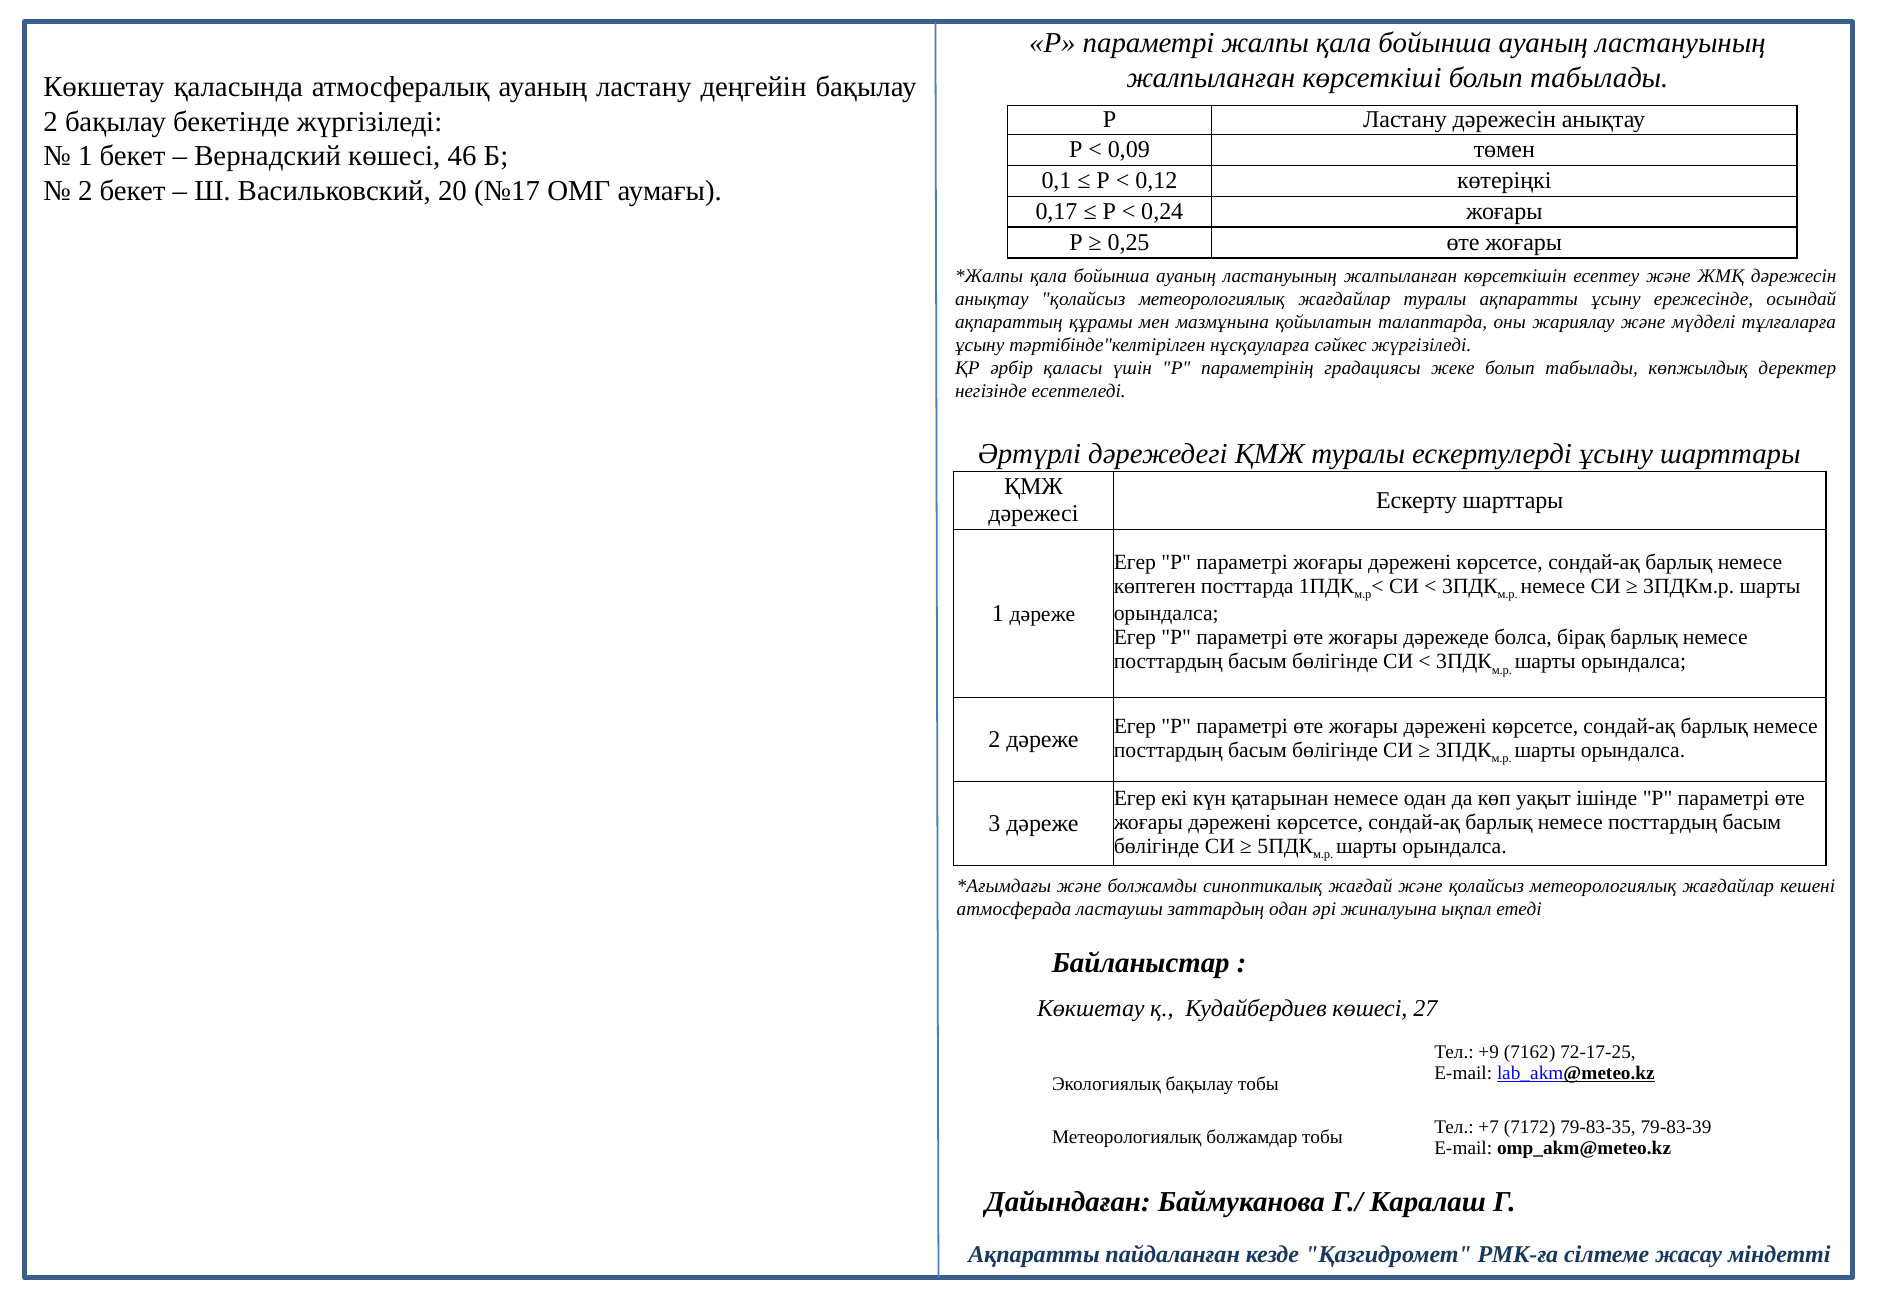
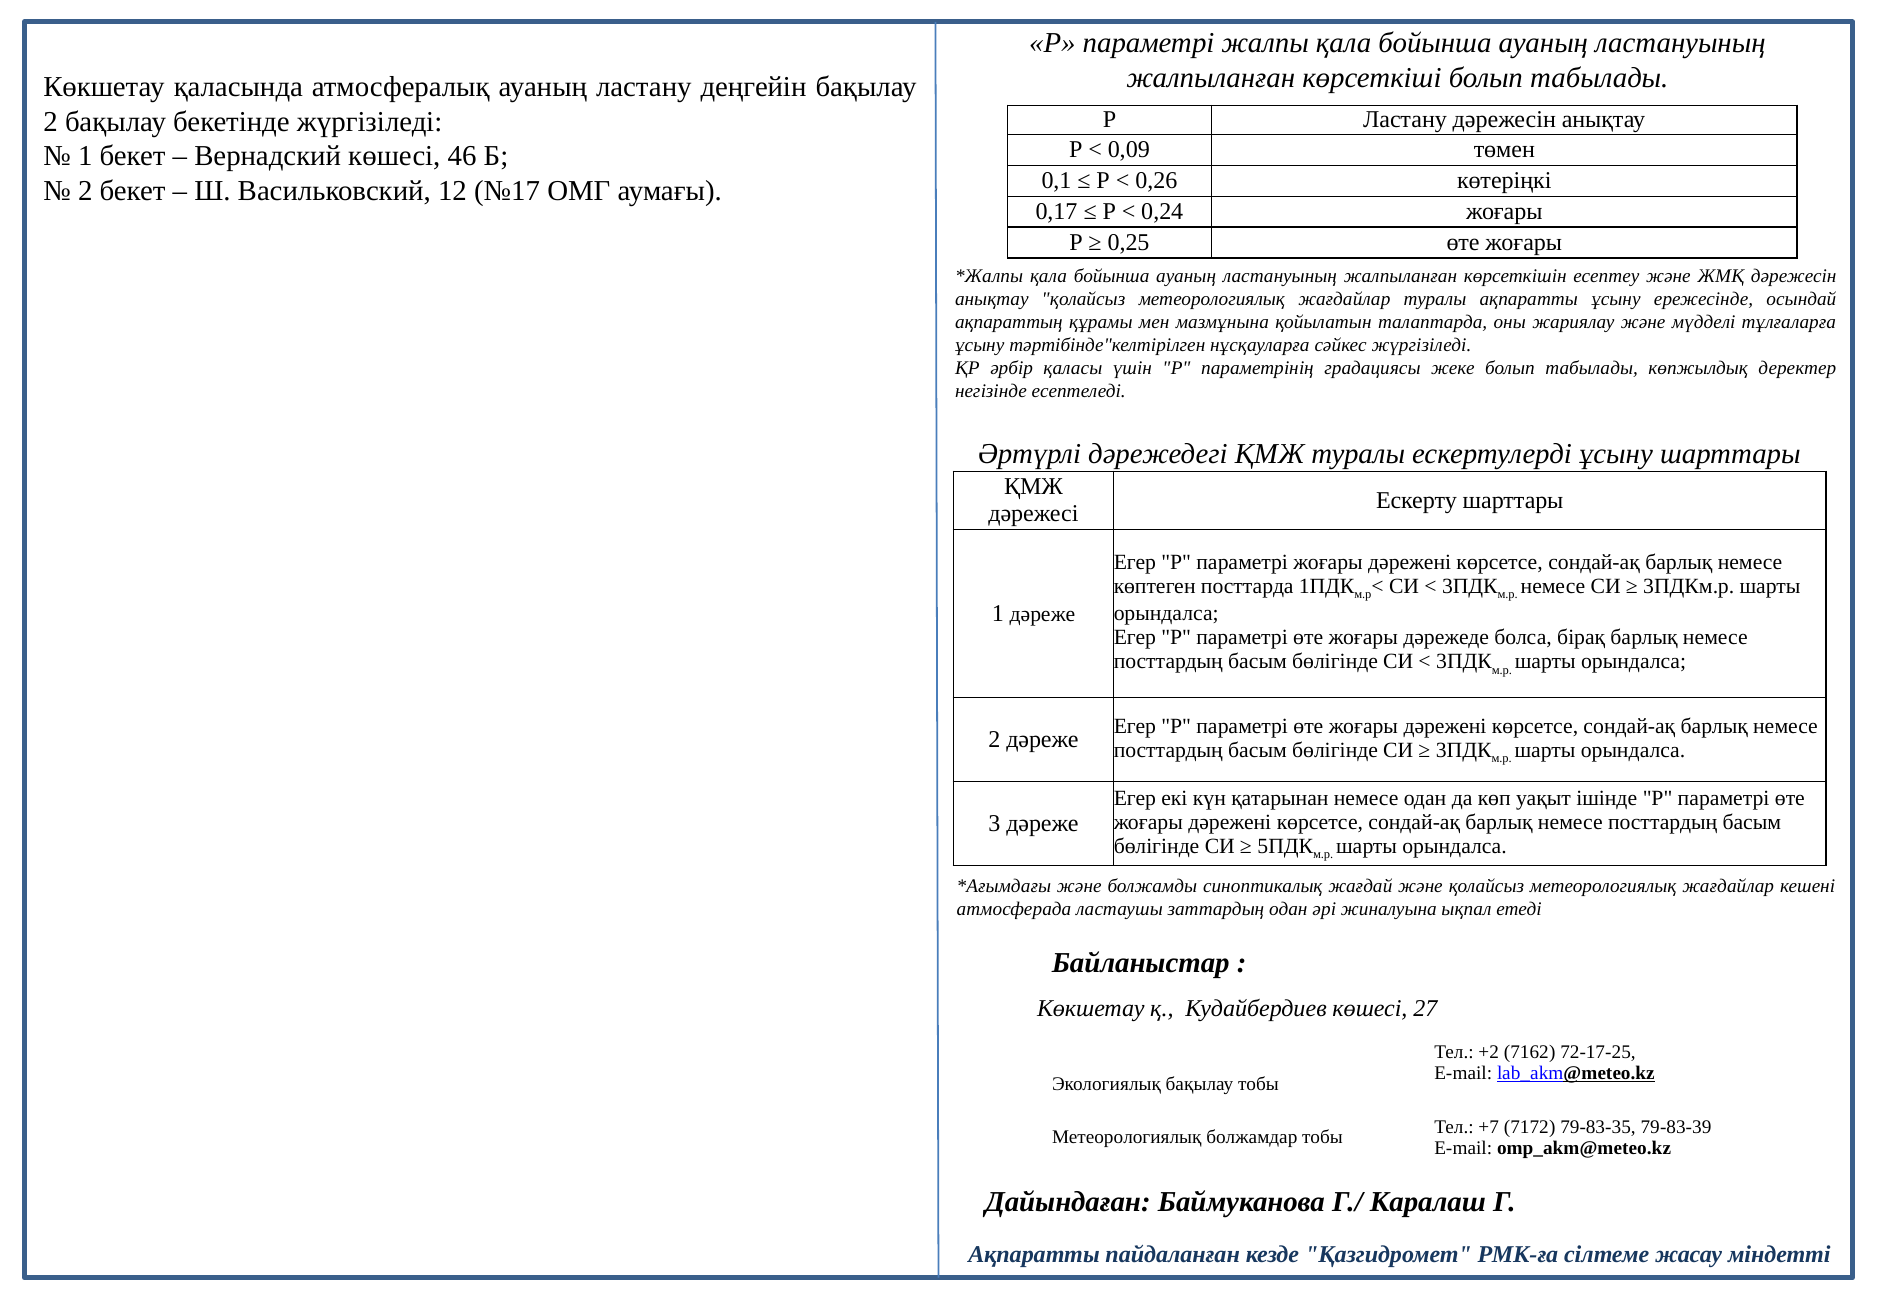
0,12: 0,12 -> 0,26 (1156, 180)
20: 20 -> 12 (452, 191)
+9: +9 -> +2 (1489, 1051)
